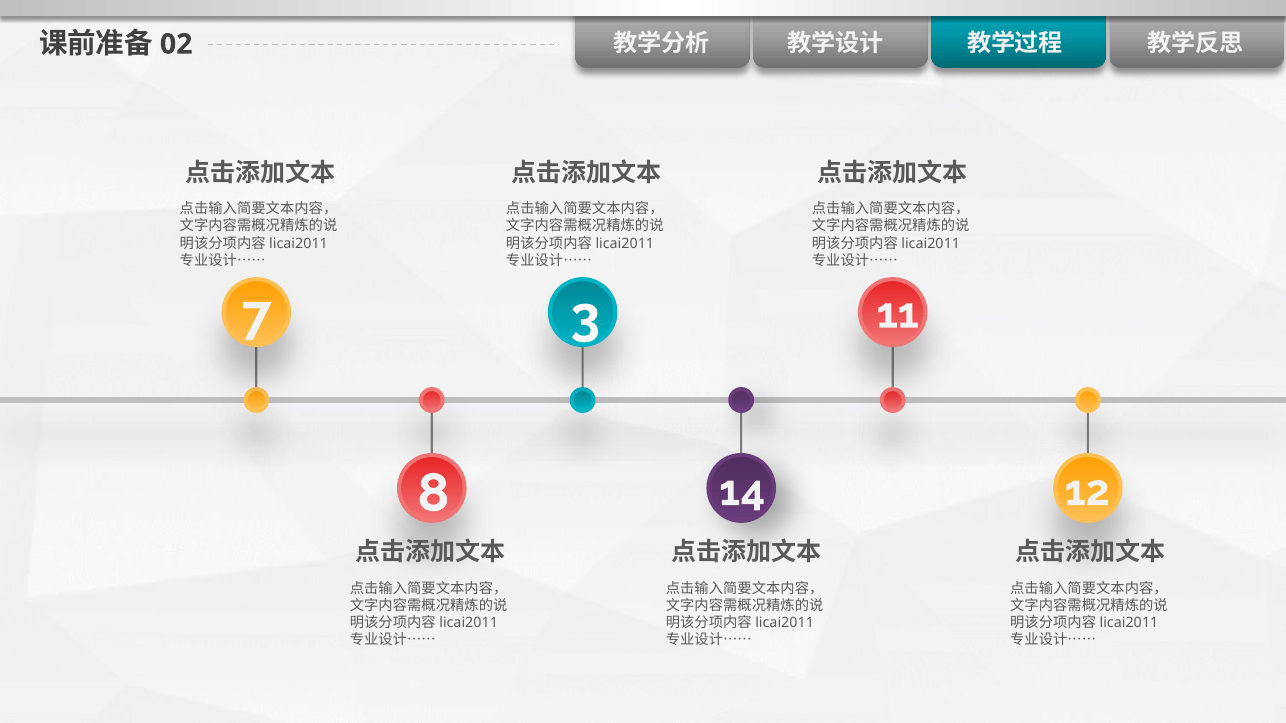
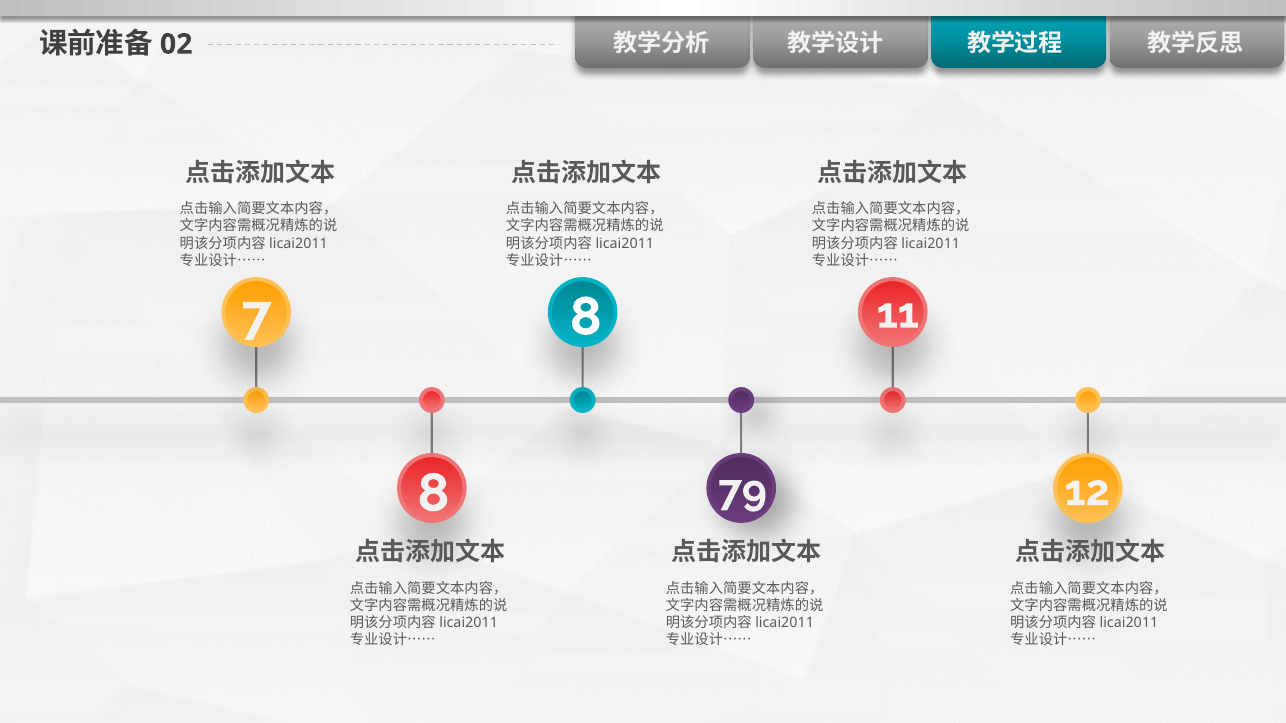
7 3: 3 -> 8 (586, 317)
14: 14 -> 79 (743, 491)
